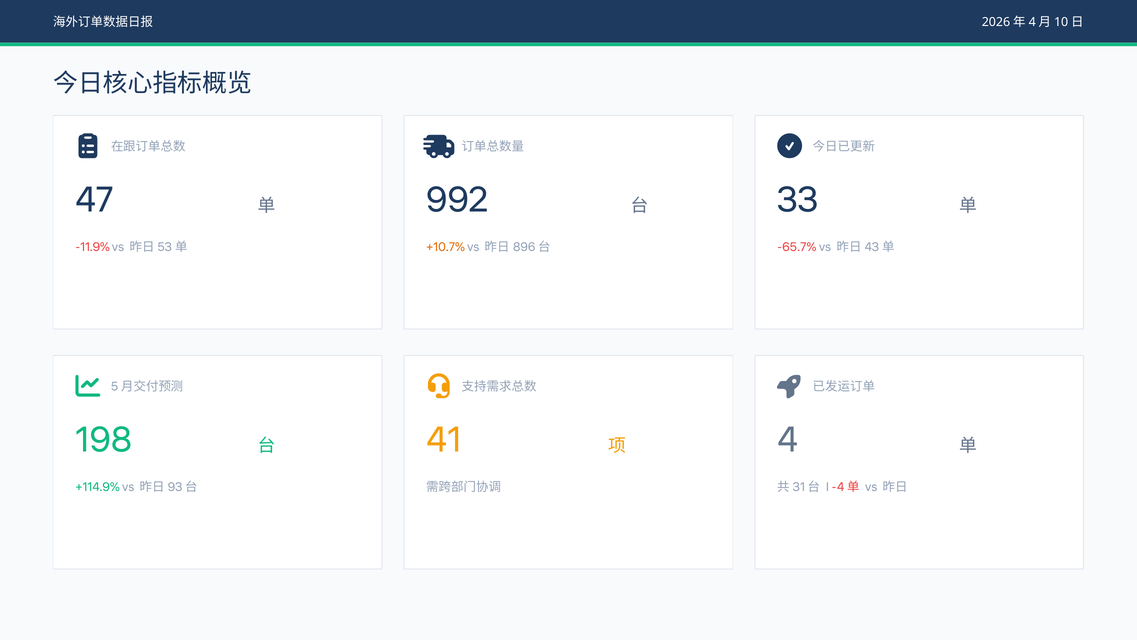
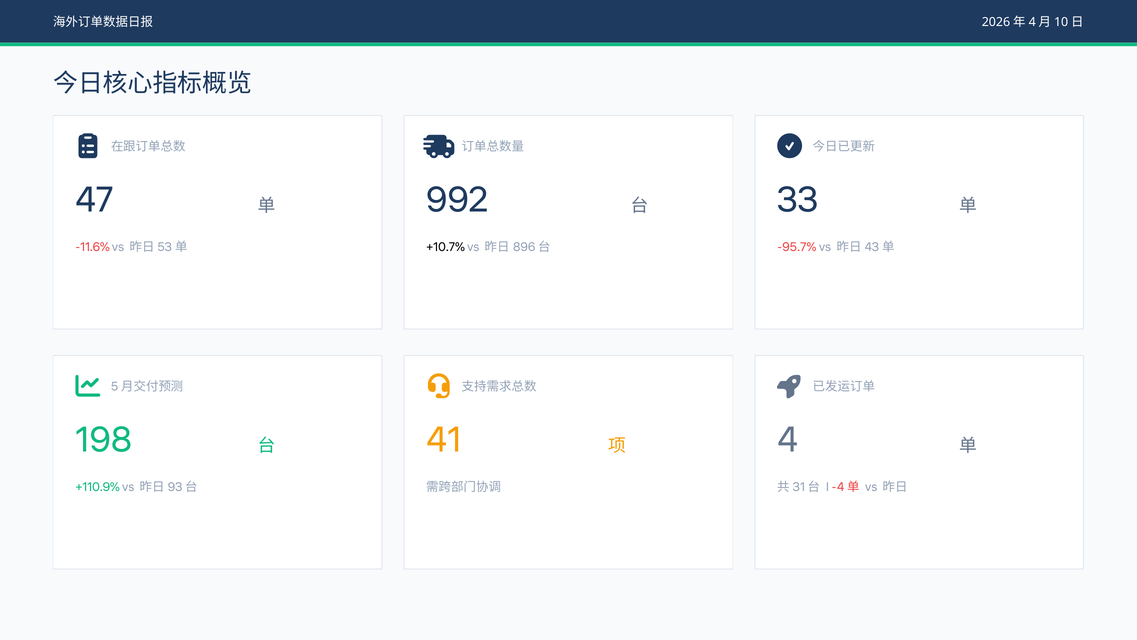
-11.9%: -11.9% -> -11.6% (93, 247)
+10.7% colour: orange -> black (446, 247)
-65.7%: -65.7% -> -95.7% (797, 247)
+114.9%: +114.9% -> +110.9% (98, 487)
